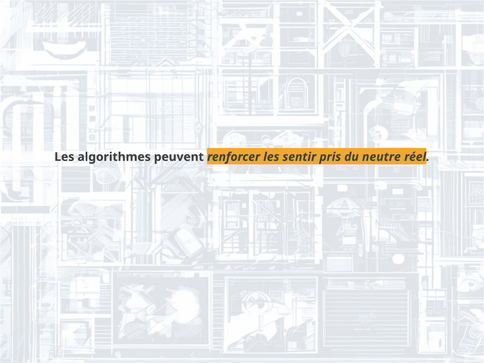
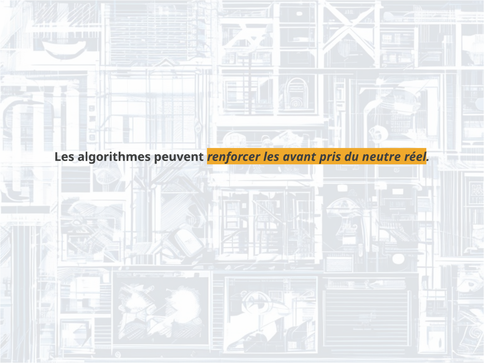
sentir: sentir -> avant (299, 157)
